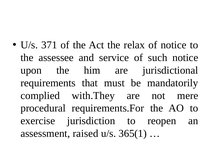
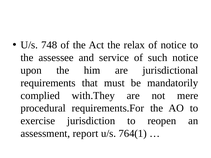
371: 371 -> 748 (49, 45)
raised: raised -> report (86, 134)
365(1: 365(1 -> 764(1 (133, 134)
